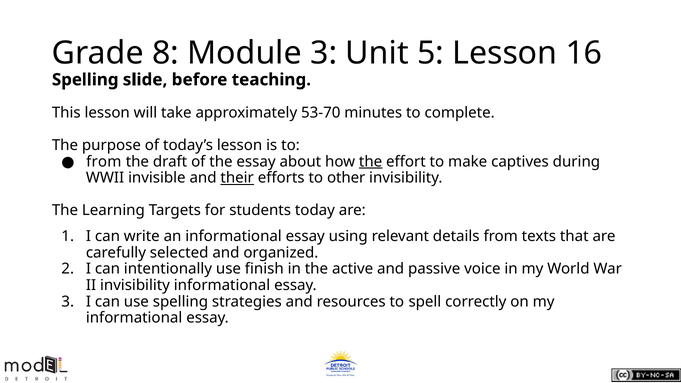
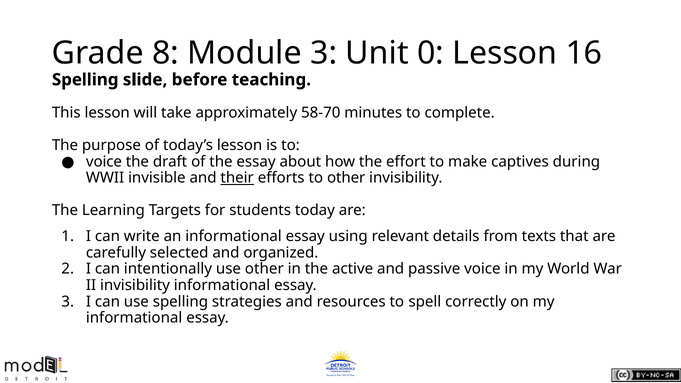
5: 5 -> 0 (431, 53)
53-70: 53-70 -> 58-70 (321, 113)
from: from -> voice (104, 162)
the underline: present -> none (371, 162)
use finish: finish -> other (264, 269)
